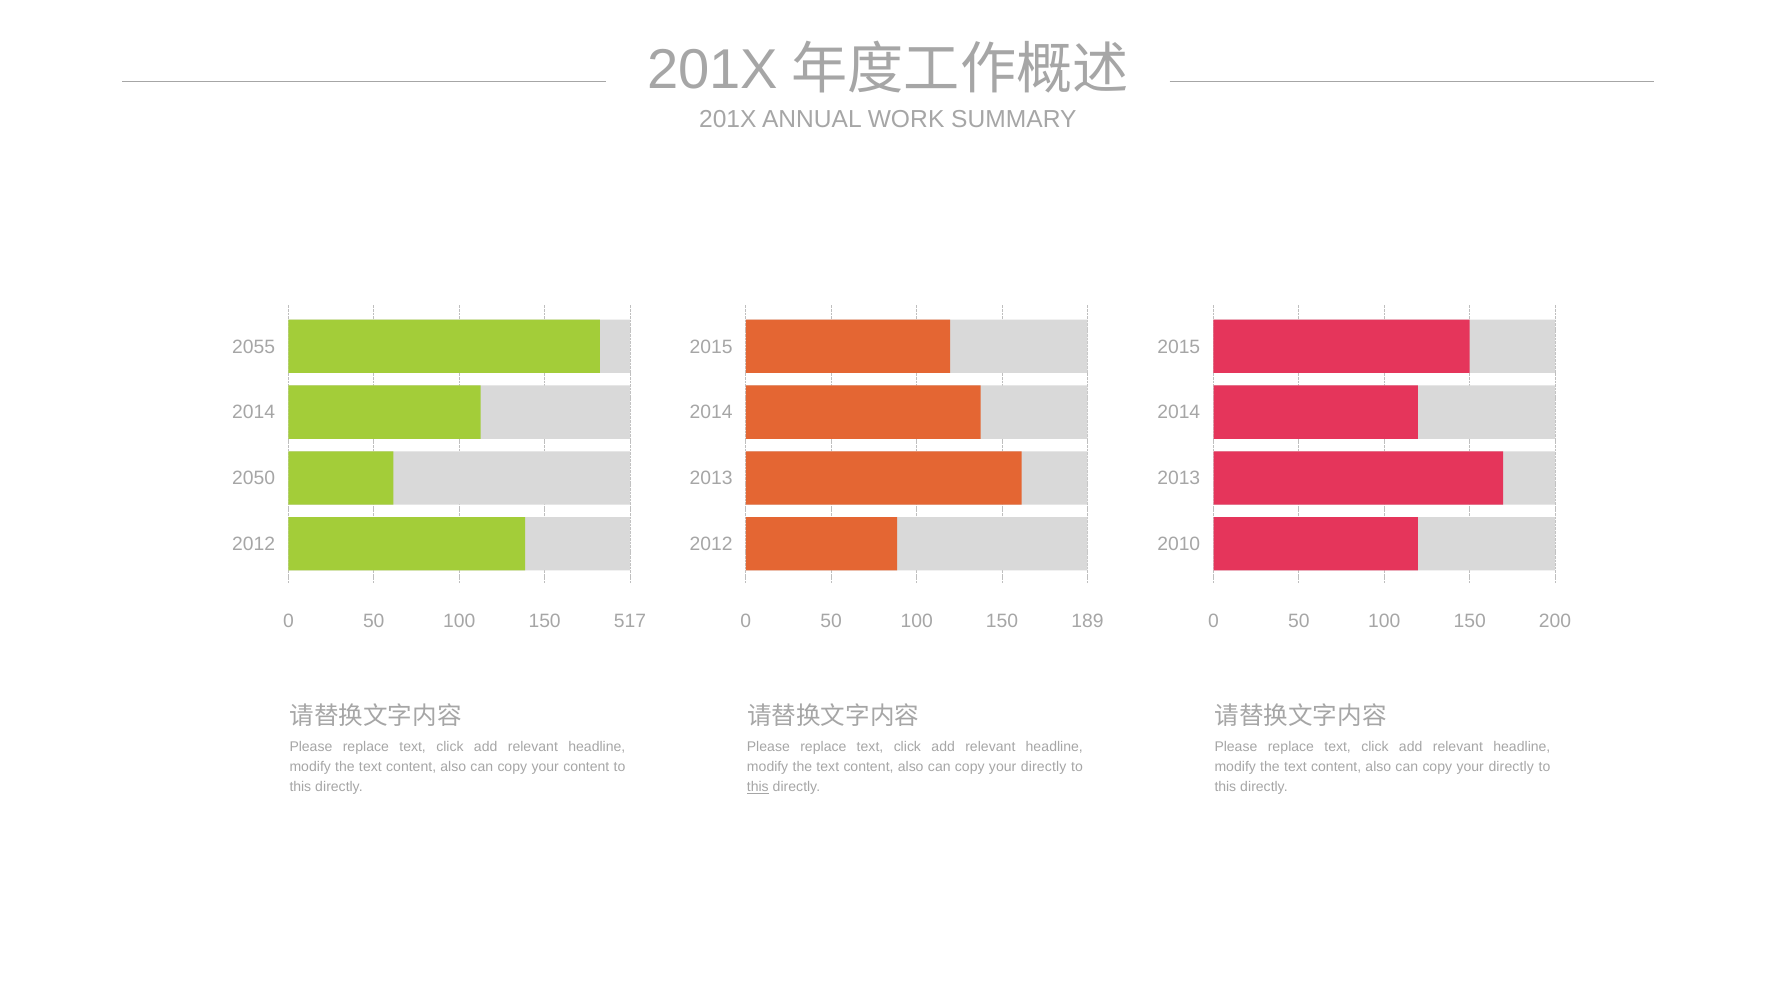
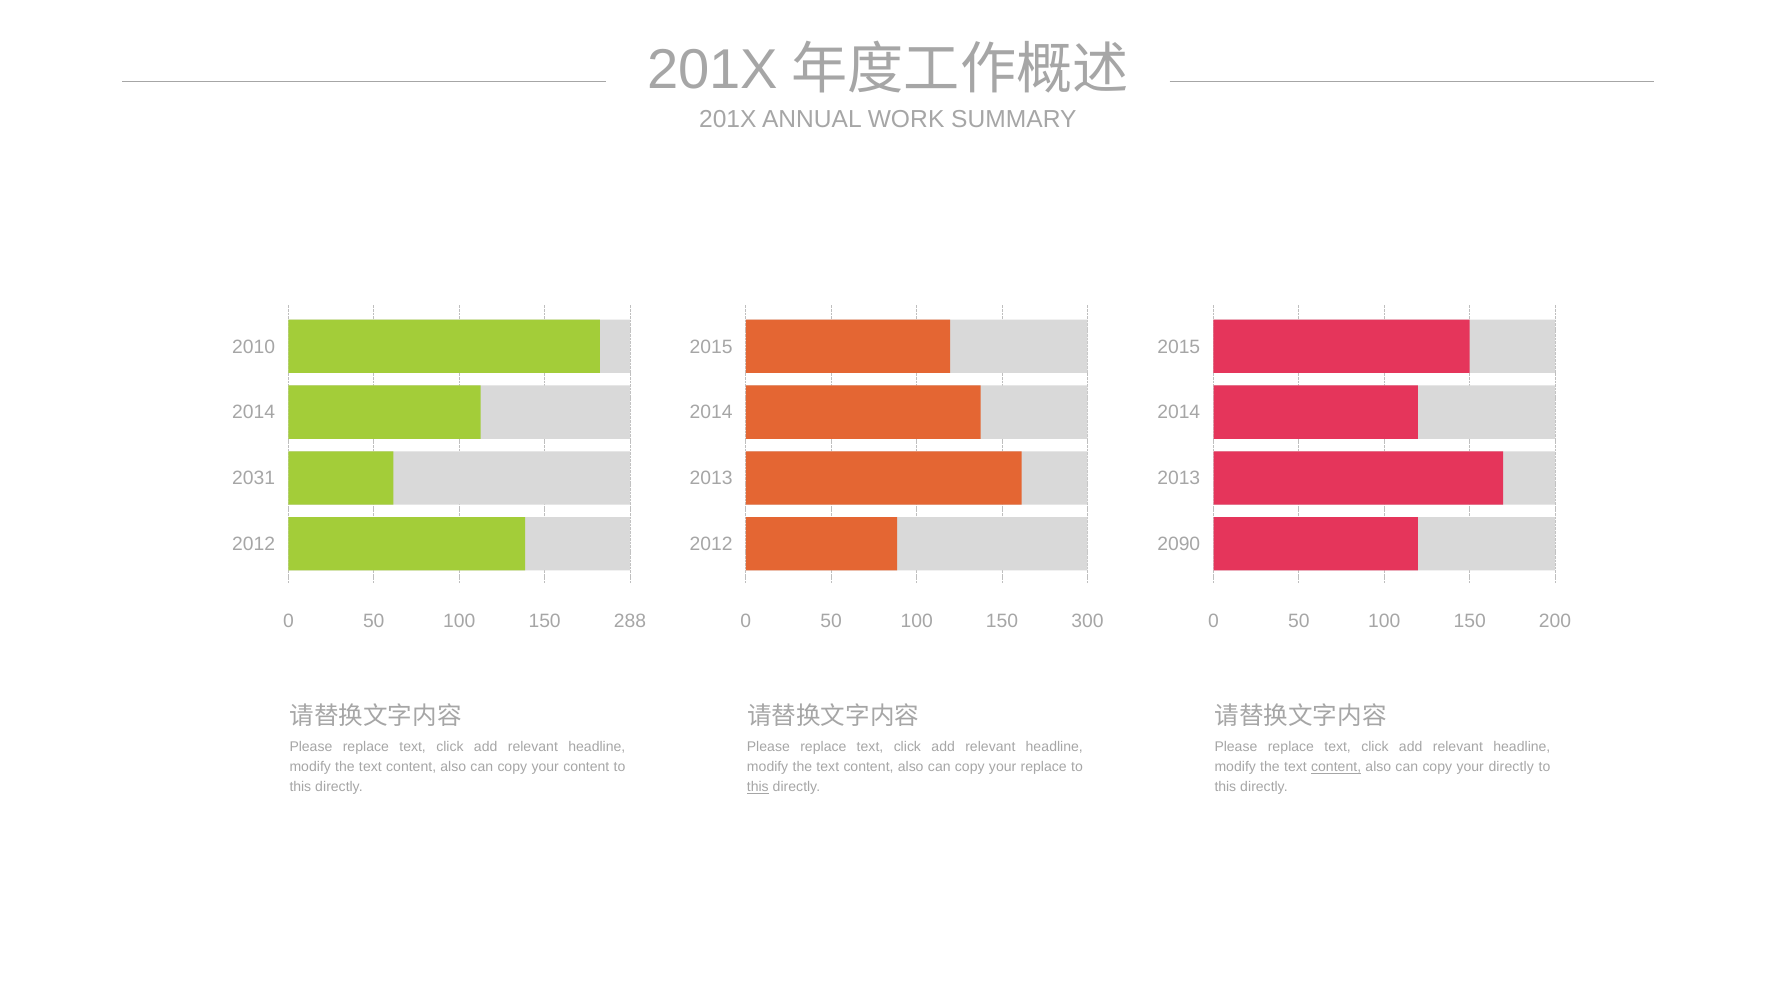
2055: 2055 -> 2010 (254, 347)
2050: 2050 -> 2031 (254, 478)
2010: 2010 -> 2090 (1179, 544)
517: 517 -> 288 (630, 621)
189: 189 -> 300 (1087, 621)
directly: directly -> replace (1044, 767)
content underline: none -> present (1336, 767)
